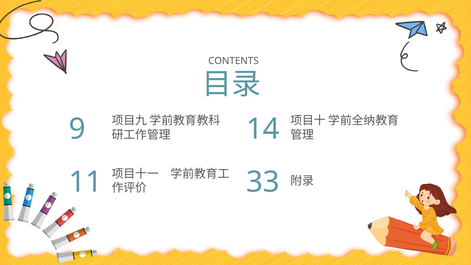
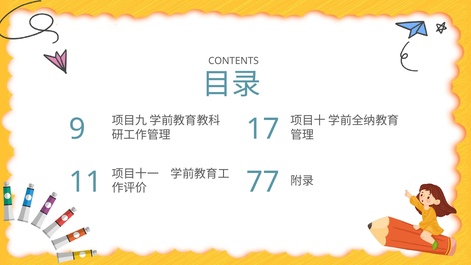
14: 14 -> 17 (263, 129)
33: 33 -> 77 (263, 182)
